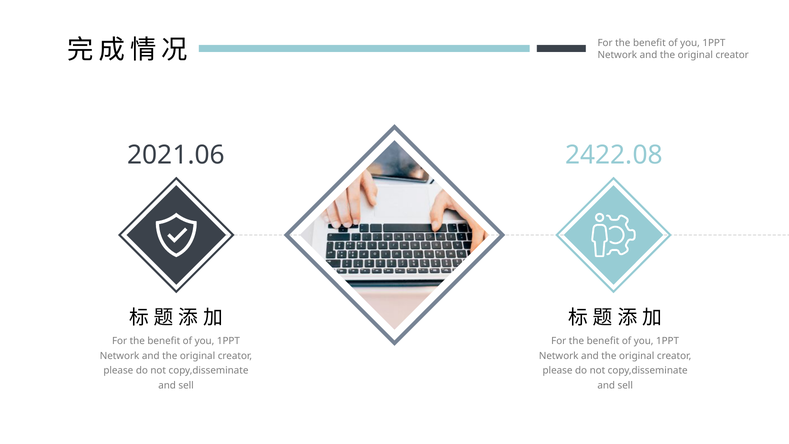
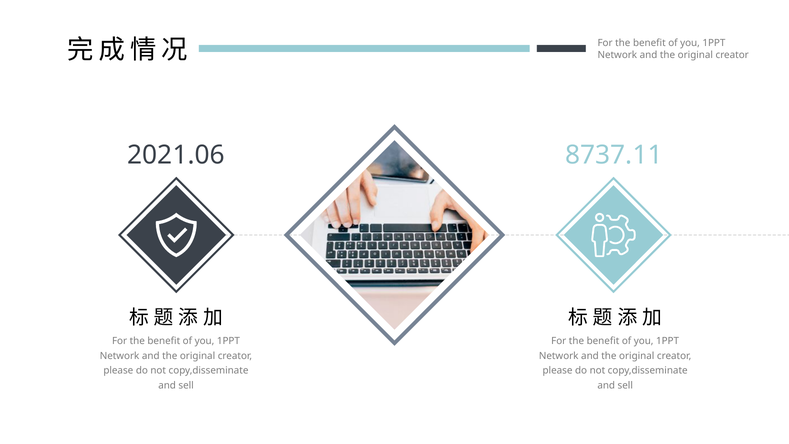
2422.08: 2422.08 -> 8737.11 (614, 155)
